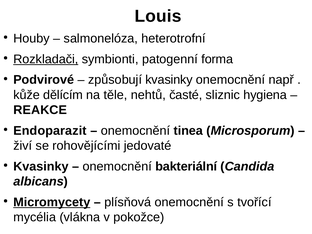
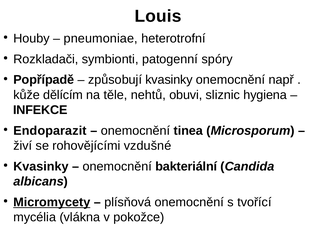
salmonelóza: salmonelóza -> pneumoniae (101, 39)
Rozkladači underline: present -> none (46, 59)
forma: forma -> spóry (217, 59)
Podvirové: Podvirové -> Popřípadě (44, 80)
časté: časté -> obuvi (186, 95)
REAKCE: REAKCE -> INFEKCE (40, 110)
jedovaté: jedovaté -> vzdušné (148, 146)
